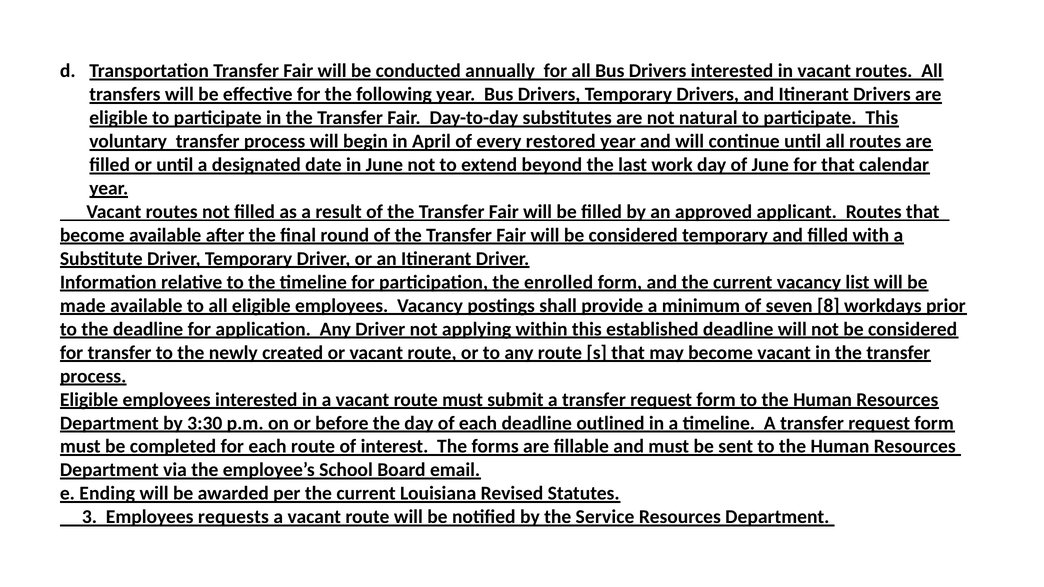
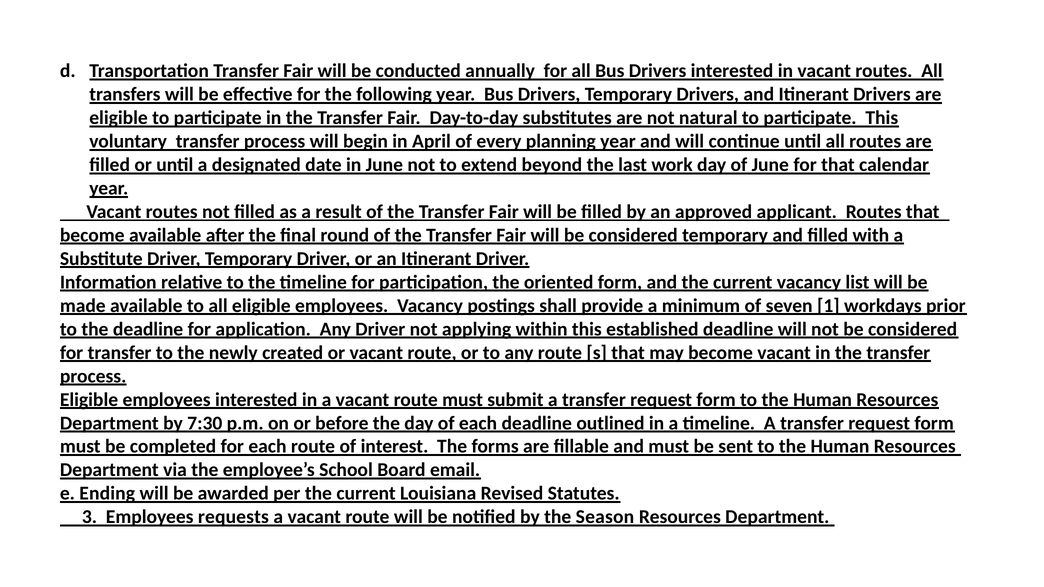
restored: restored -> planning (561, 141)
enrolled: enrolled -> oriented (559, 282)
8: 8 -> 1 (828, 306)
3:30: 3:30 -> 7:30 (205, 423)
Service: Service -> Season (605, 517)
